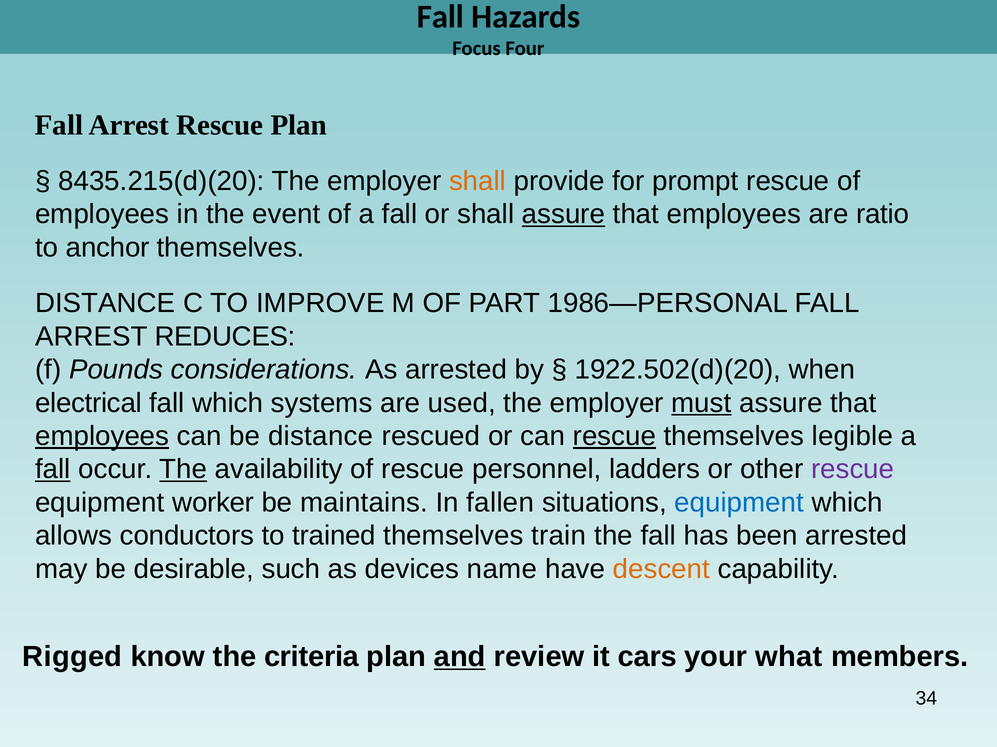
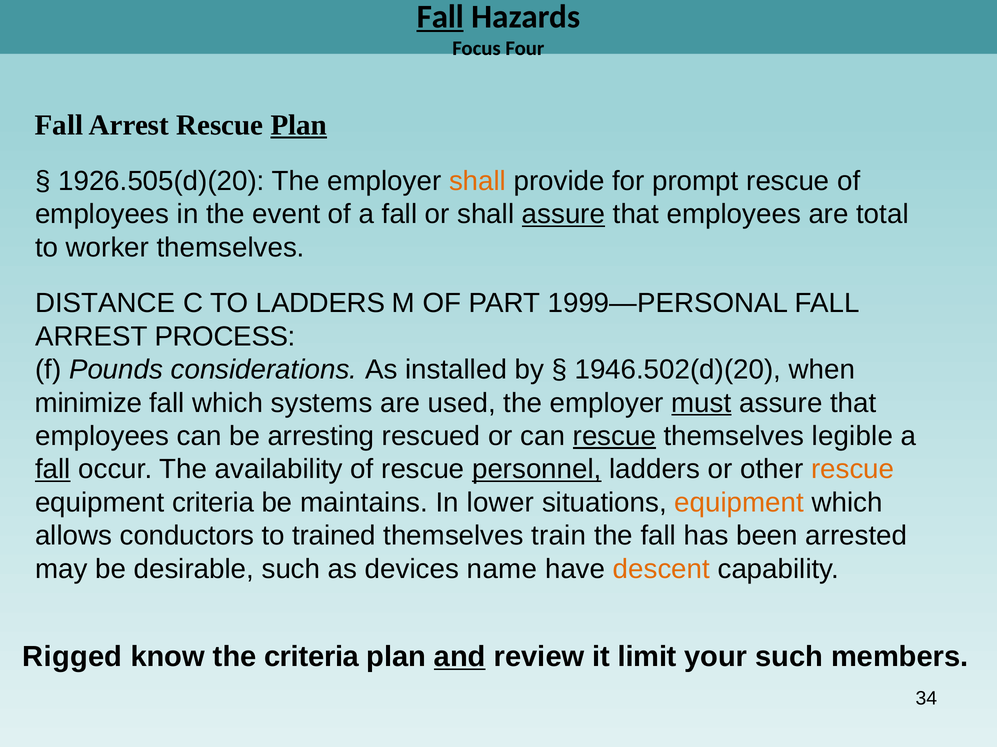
Fall underline: none -> present (440, 17)
Plan underline: none -> present (299, 125)
8435.215(d)(20: 8435.215(d)(20 -> 1926.505(d)(20 (161, 181)
ratio: ratio -> total (882, 214)
anchor: anchor -> worker (108, 248)
TO IMPROVE: IMPROVE -> LADDERS (321, 304)
1986—PERSONAL: 1986—PERSONAL -> 1999—PERSONAL (668, 304)
REDUCES: REDUCES -> PROCESS (225, 337)
As arrested: arrested -> installed (456, 370)
1922.502(d)(20: 1922.502(d)(20 -> 1946.502(d)(20 (678, 370)
electrical: electrical -> minimize (88, 403)
employees underline: present -> none (102, 437)
be distance: distance -> arresting (321, 437)
The underline: present -> none (183, 470)
personnel underline: none -> present (537, 470)
rescue colour: purple -> orange (853, 470)
equipment worker: worker -> criteria (213, 503)
fallen: fallen -> lower (500, 503)
equipment colour: blue -> orange (739, 503)
cars: cars -> limit (647, 658)
your what: what -> such (789, 658)
